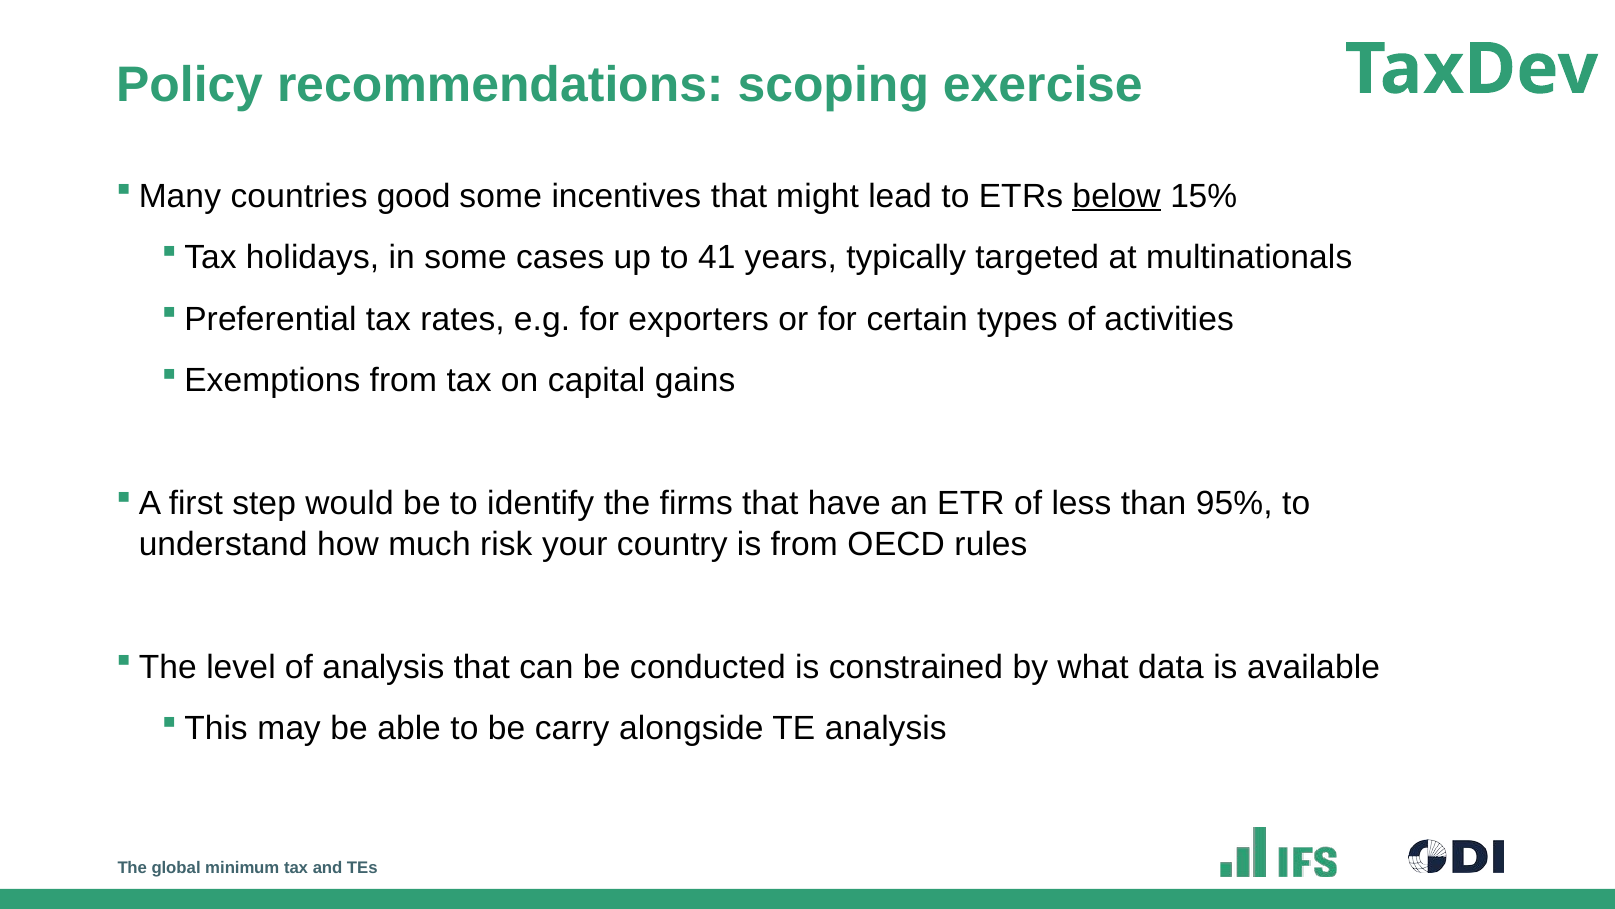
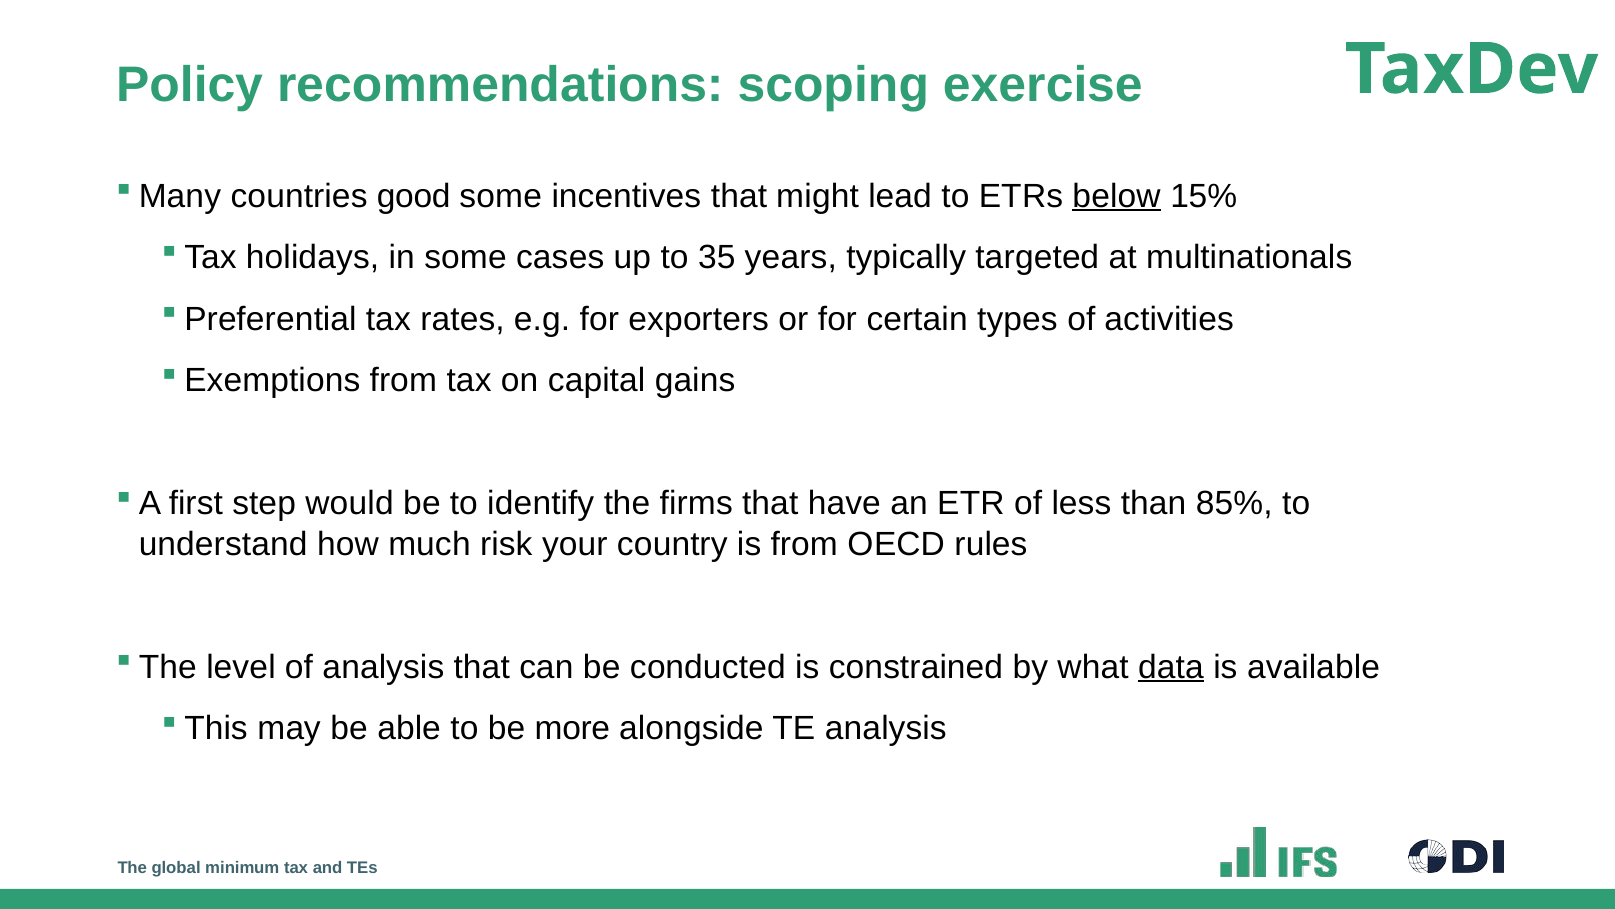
41: 41 -> 35 (717, 257)
95%: 95% -> 85% (1234, 503)
data underline: none -> present (1171, 667)
carry: carry -> more (572, 728)
